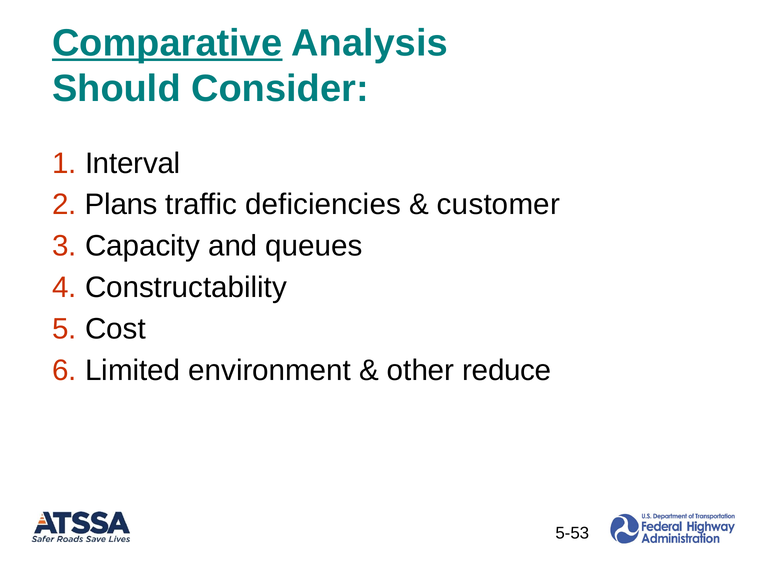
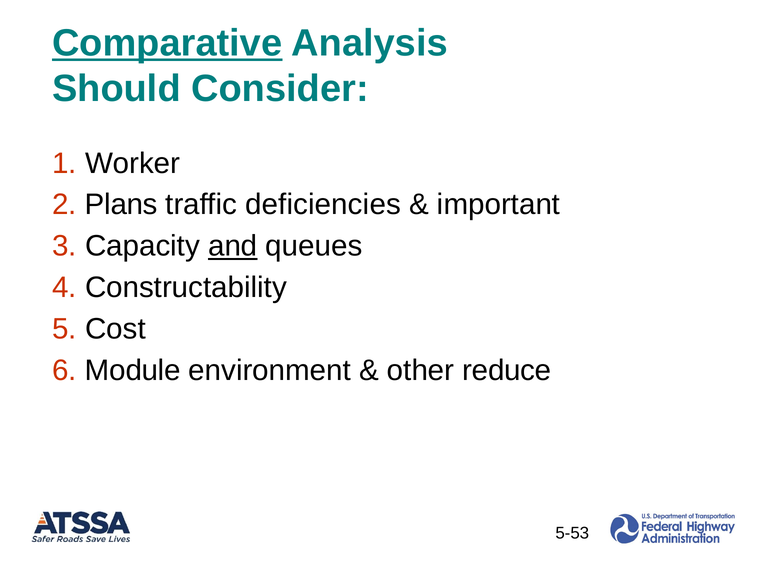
Interval: Interval -> Worker (133, 163)
customer: customer -> important (499, 205)
and underline: none -> present (233, 246)
Limited: Limited -> Module (133, 370)
